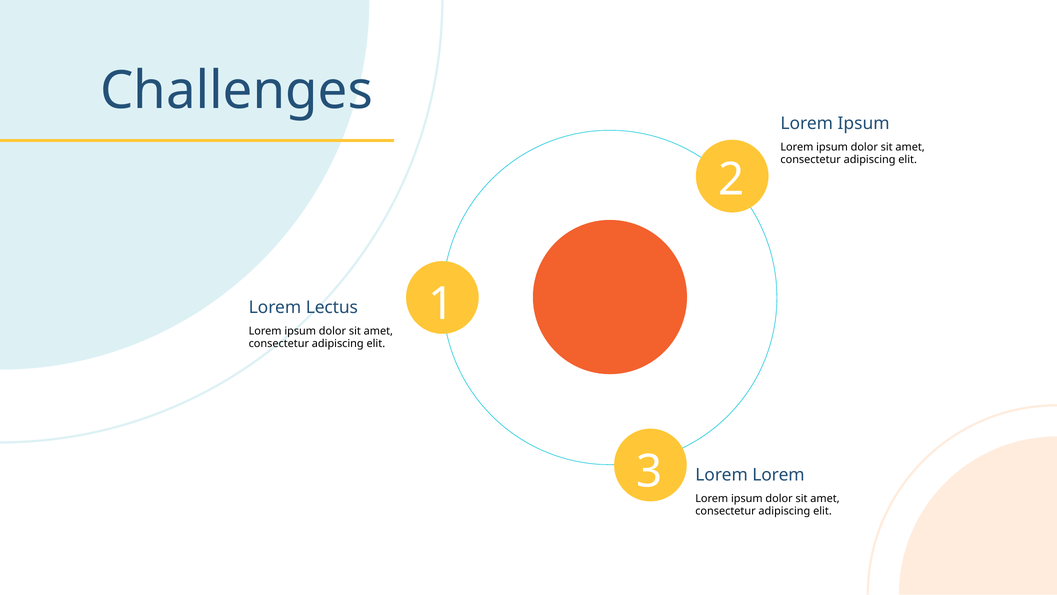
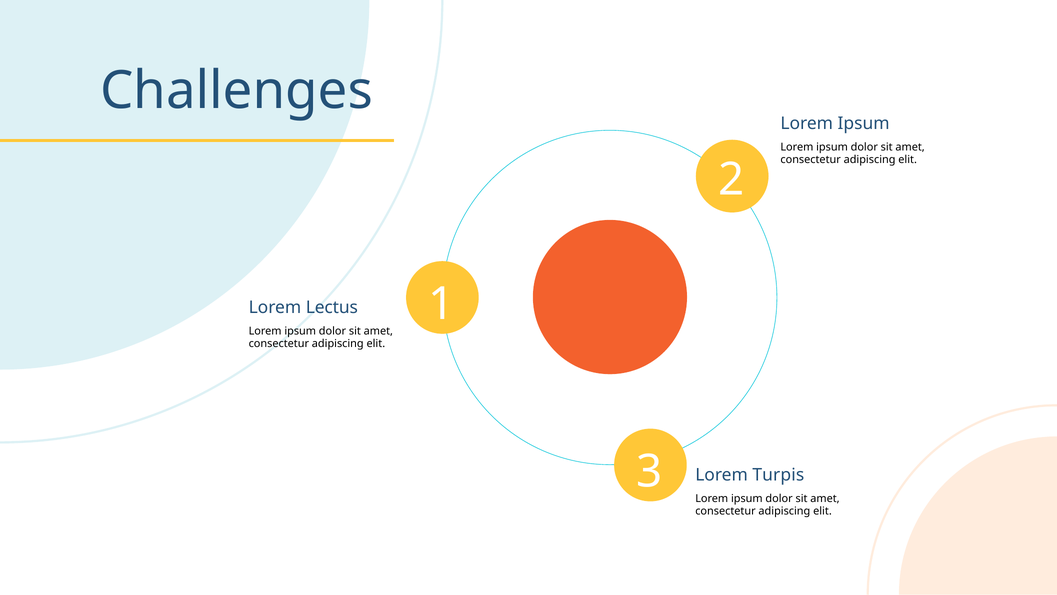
Lorem: Lorem -> Turpis (778, 474)
